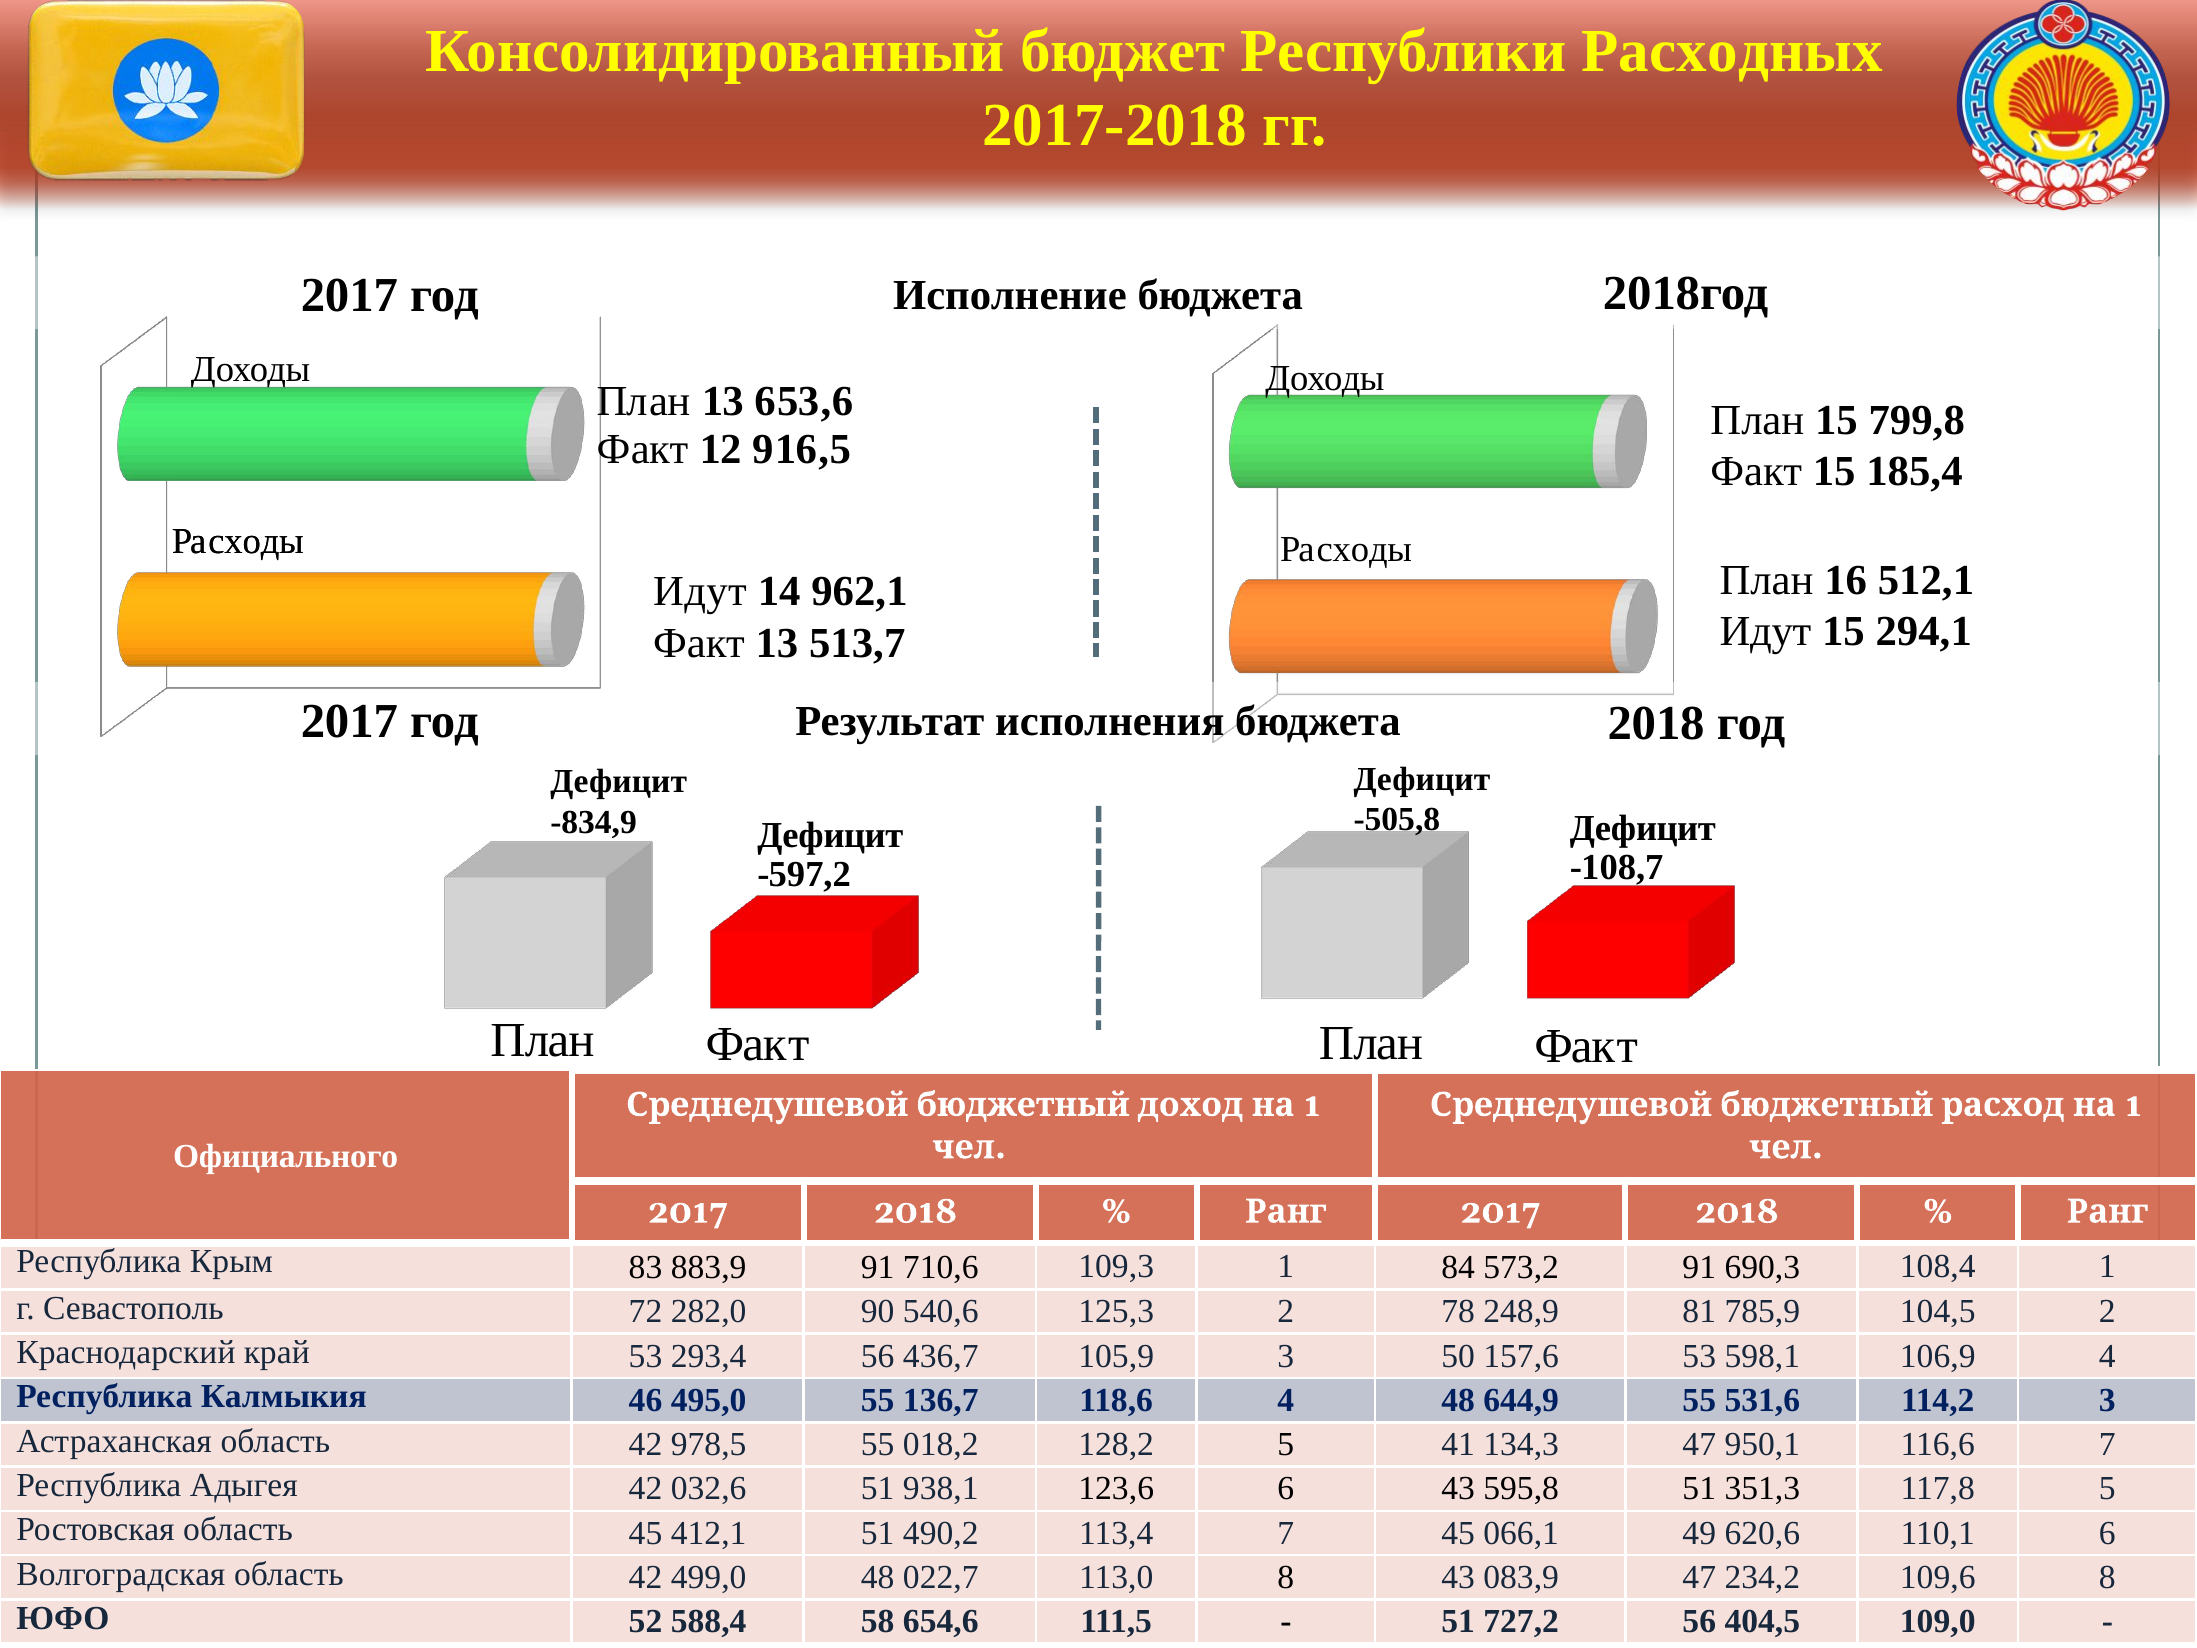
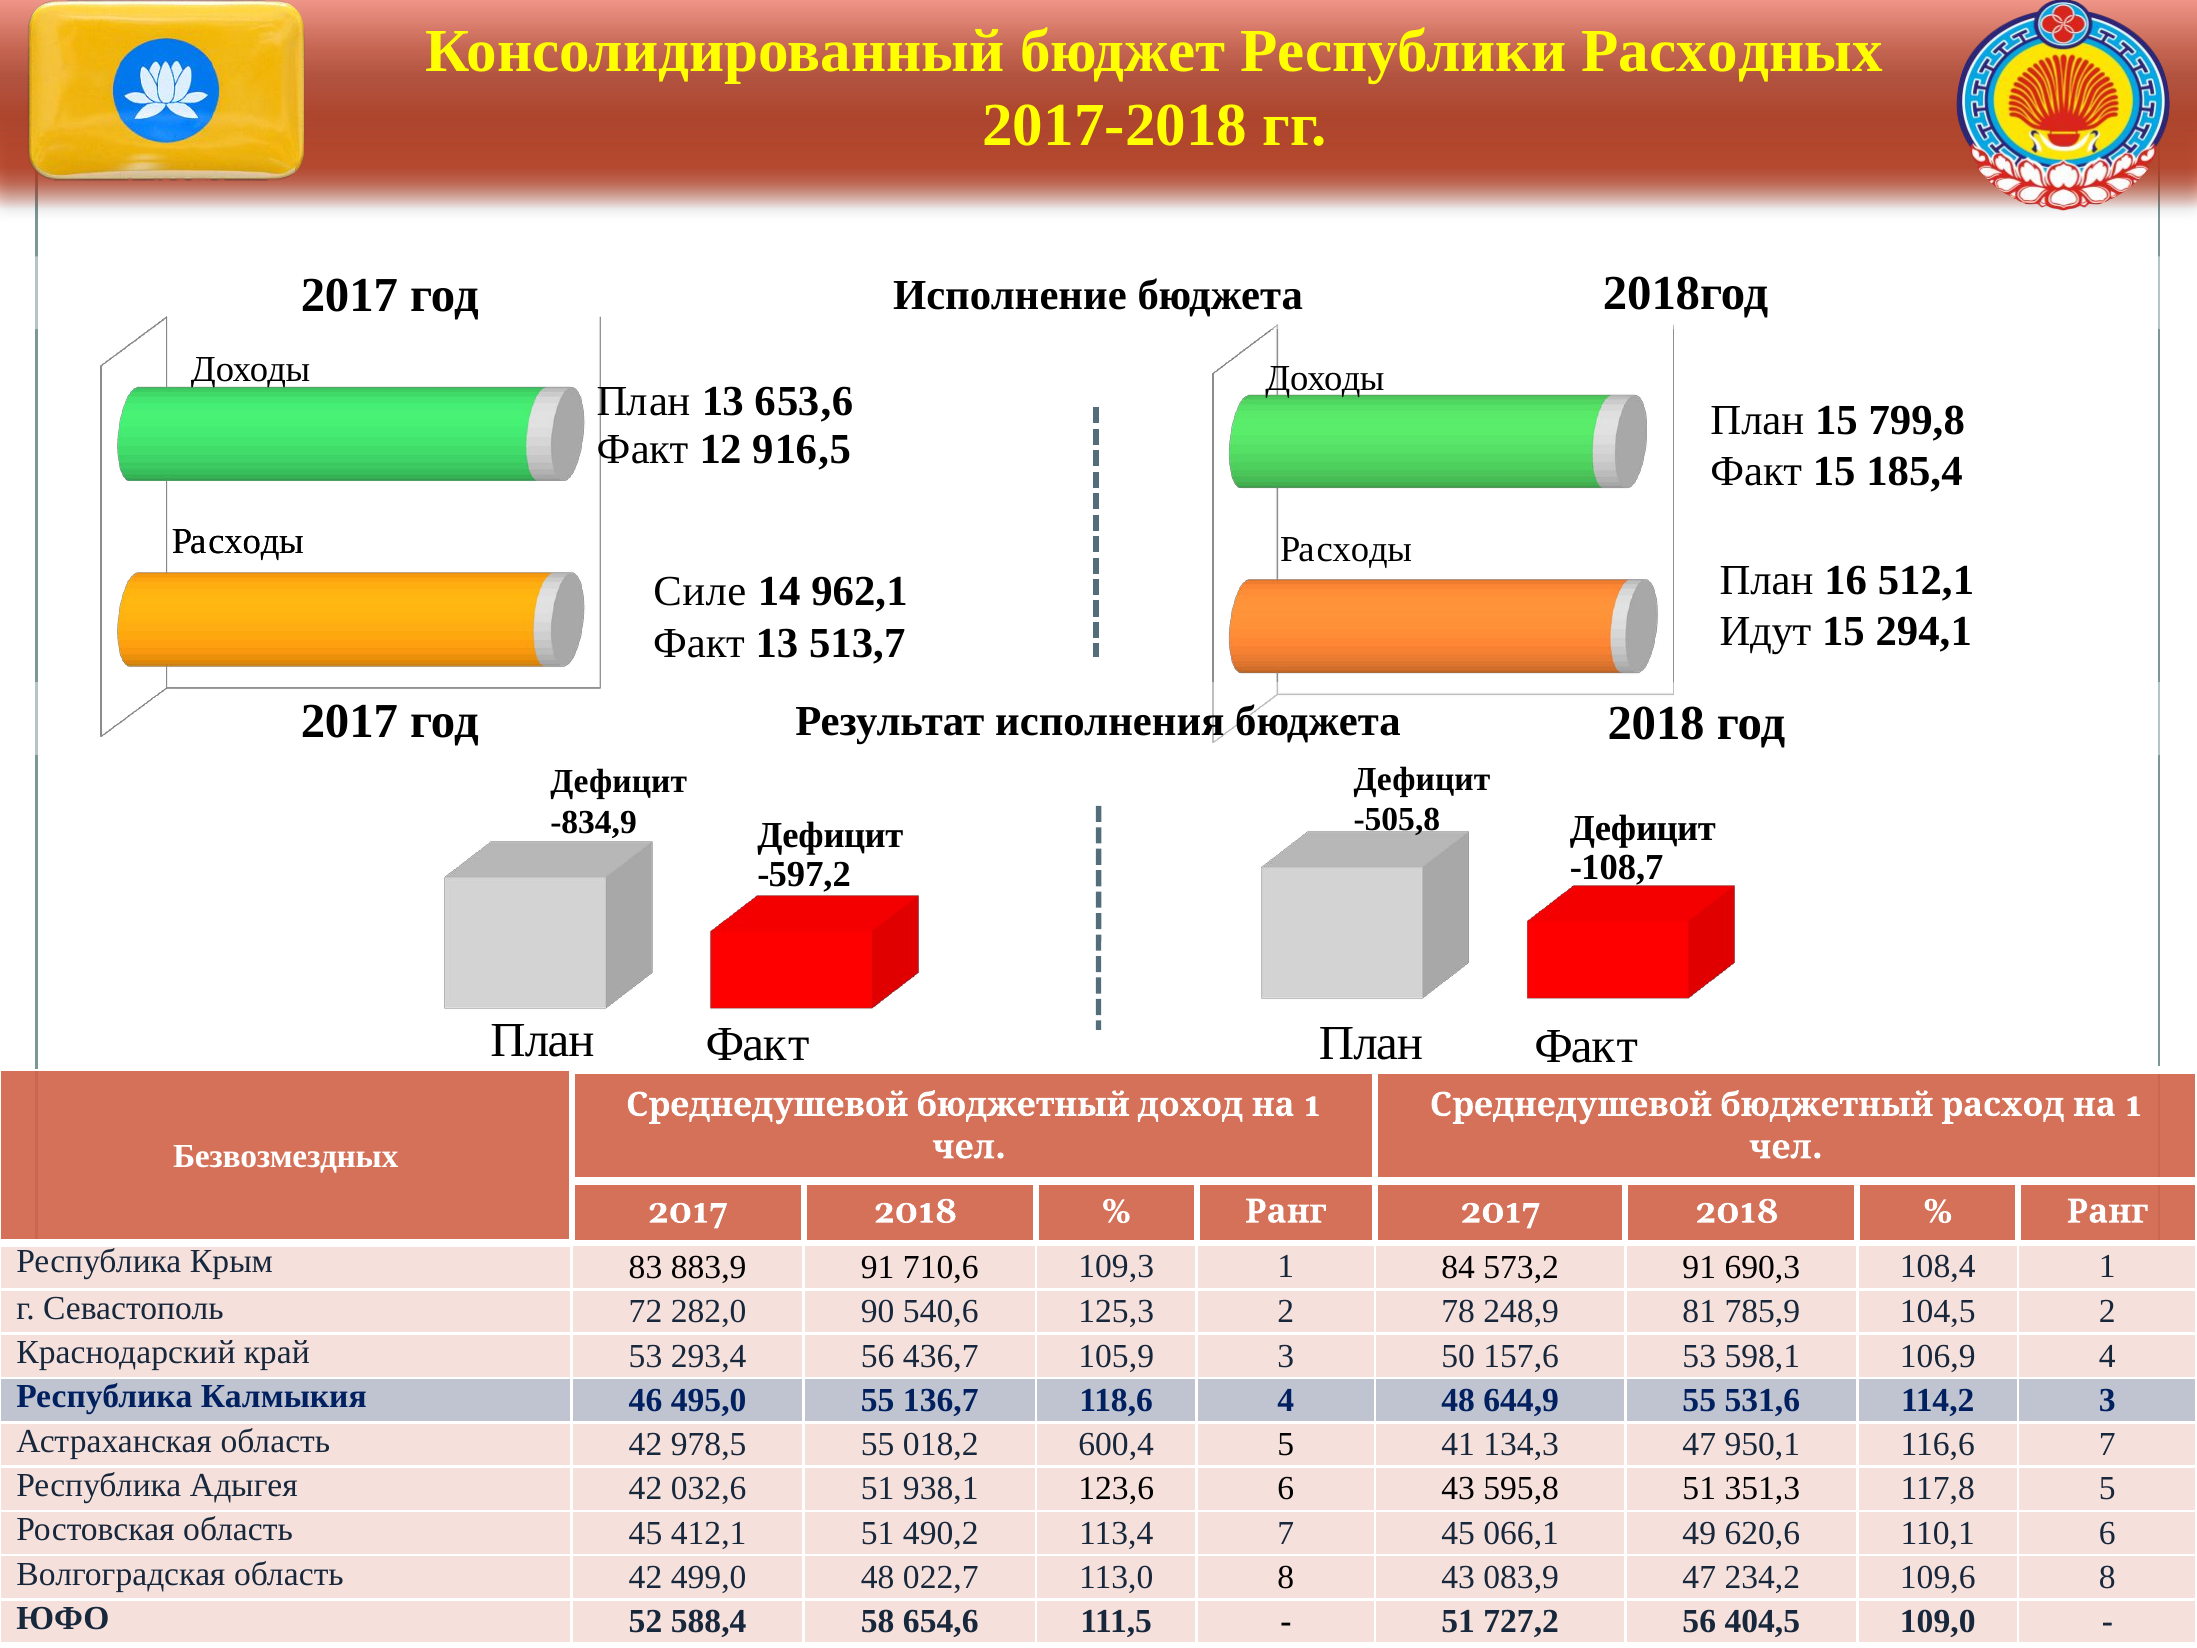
Идут: Идут -> Силе (700, 592)
Официального: Официального -> Безвозмездных (286, 1156)
128,2: 128,2 -> 600,4 (1116, 1444)
